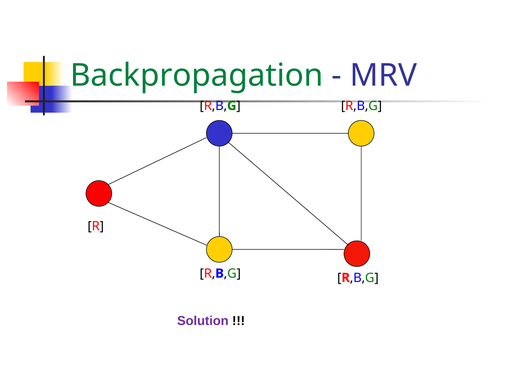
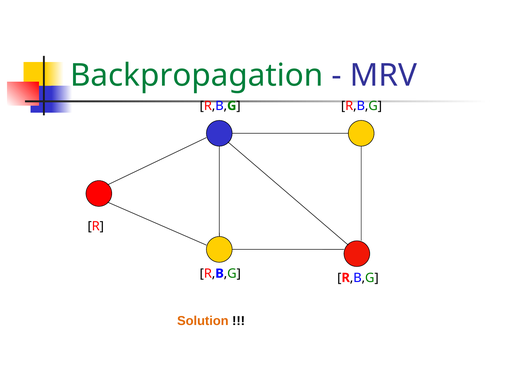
Solution colour: purple -> orange (203, 321)
